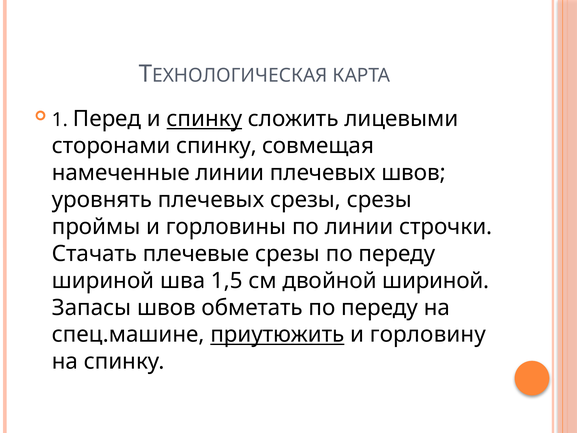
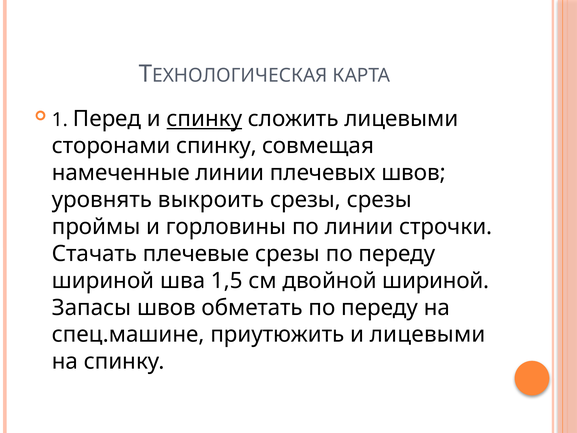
уровнять плечевых: плечевых -> выкроить (211, 200)
приутюжить underline: present -> none (277, 334)
и горловину: горловину -> лицевыми (428, 334)
